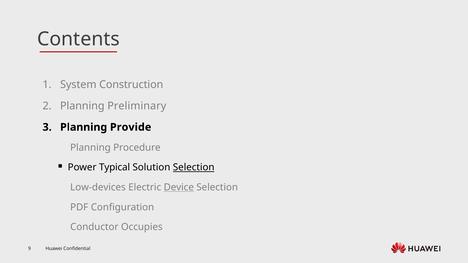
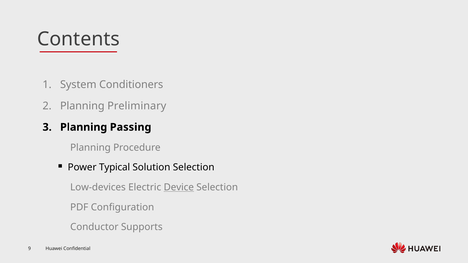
Construction: Construction -> Conditioners (131, 85)
Provide: Provide -> Passing (131, 127)
Selection underline: present -> none (194, 168)
Occupies: Occupies -> Supports (142, 227)
